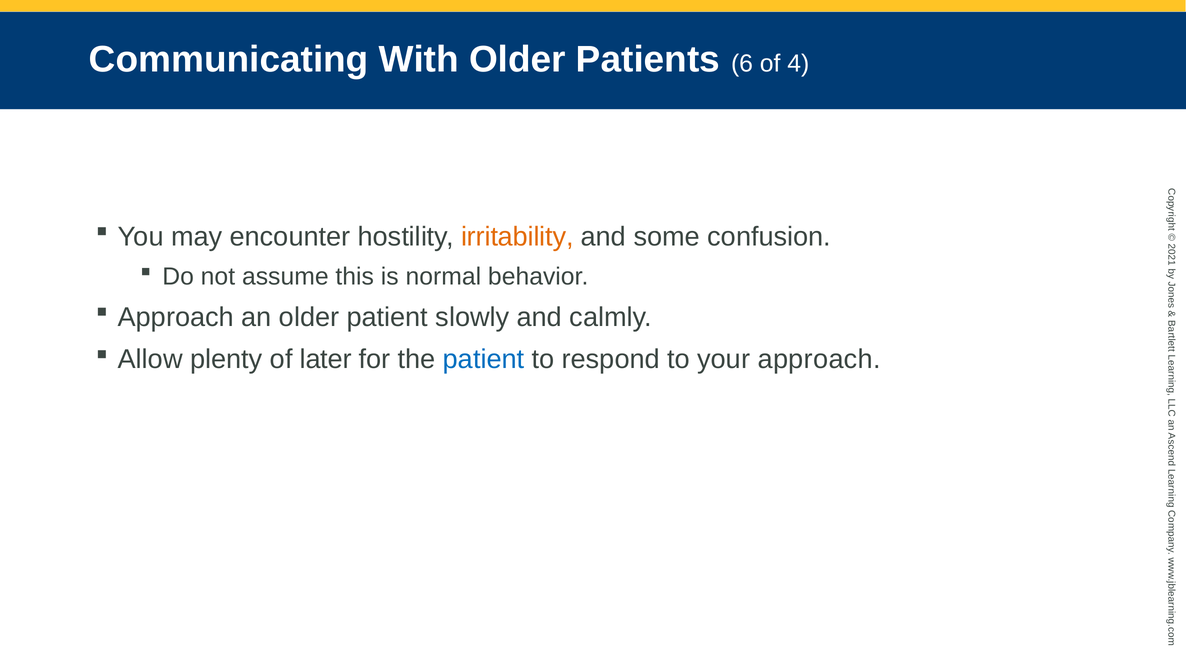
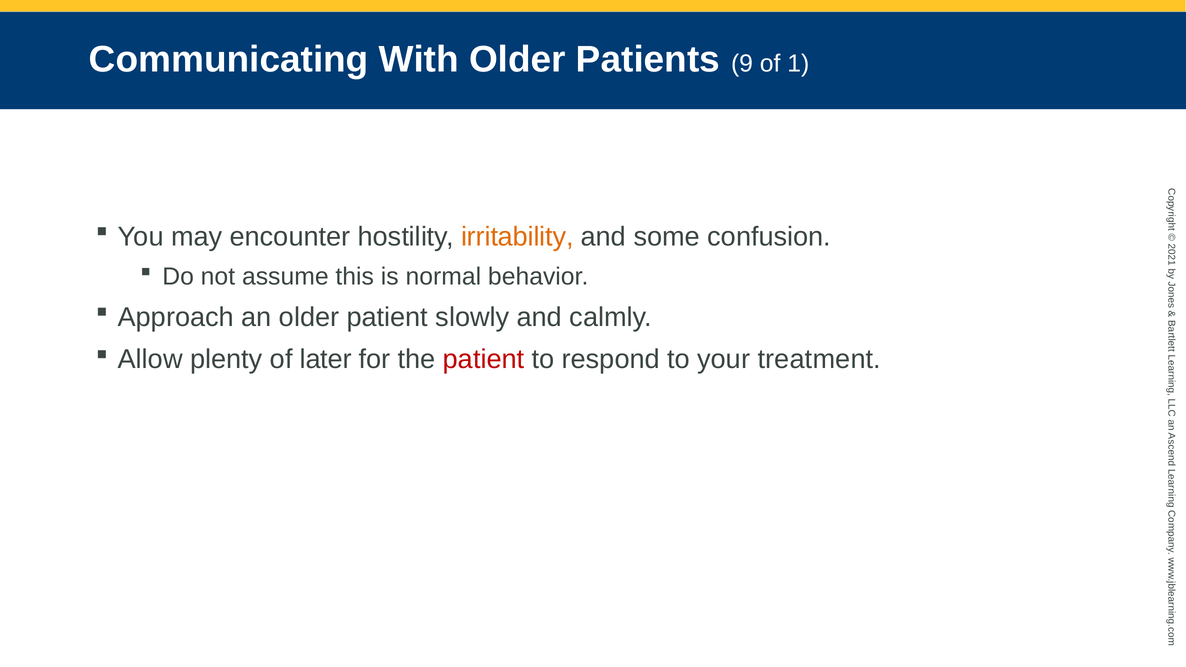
6: 6 -> 9 (742, 64)
of 4: 4 -> 1 (798, 64)
patient colour: blue -> red (484, 360)
your approach: approach -> treatment (819, 360)
